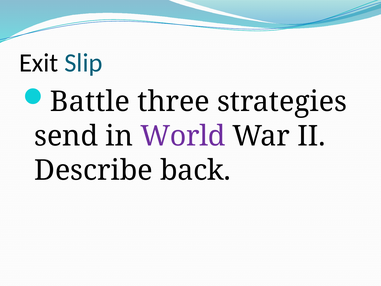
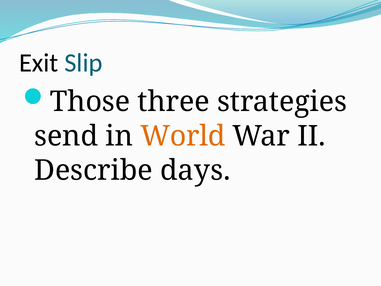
Battle: Battle -> Those (90, 102)
World colour: purple -> orange (183, 136)
back: back -> days (195, 170)
